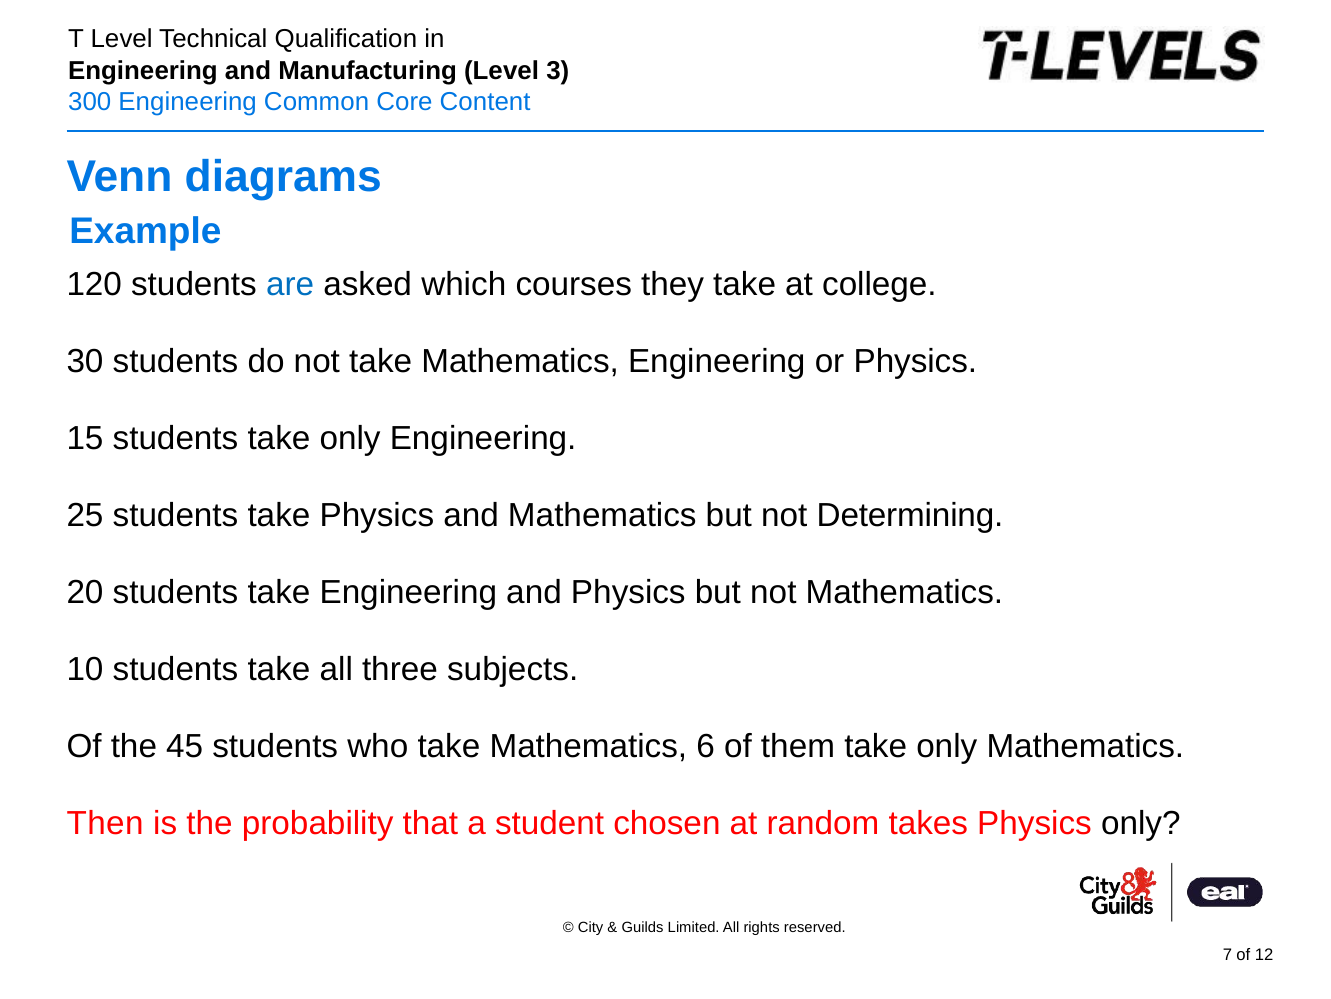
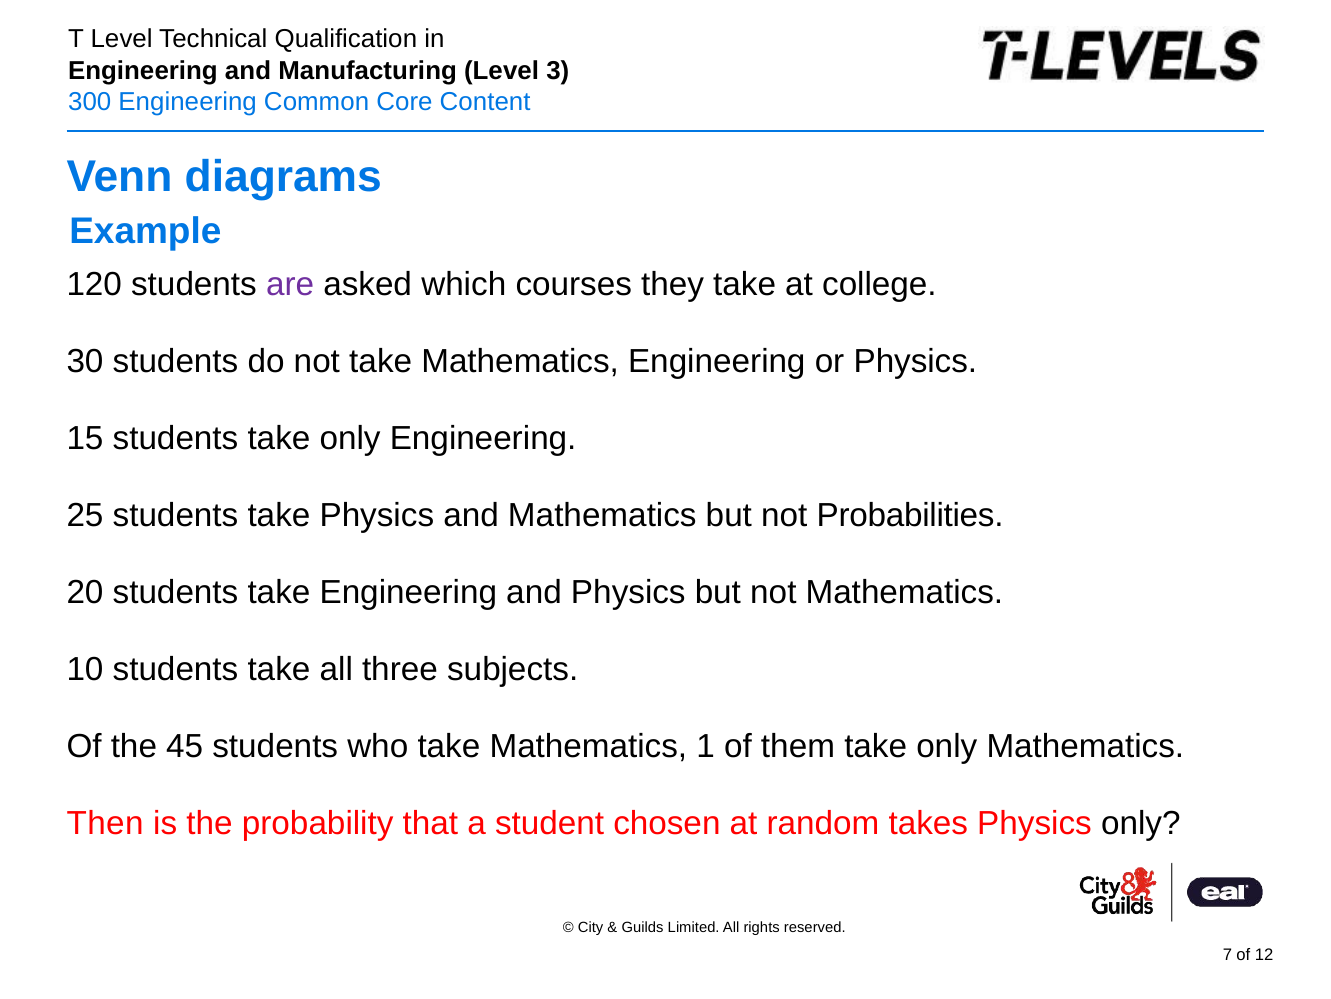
are colour: blue -> purple (290, 285)
Determining: Determining -> Probabilities (910, 516)
6: 6 -> 1 (706, 746)
